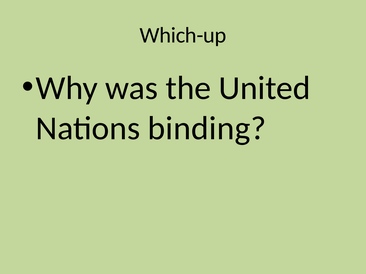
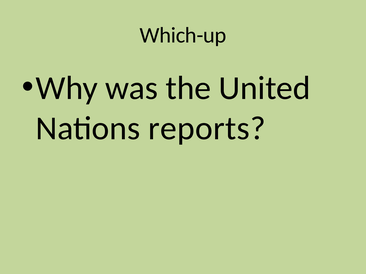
binding: binding -> reports (207, 129)
